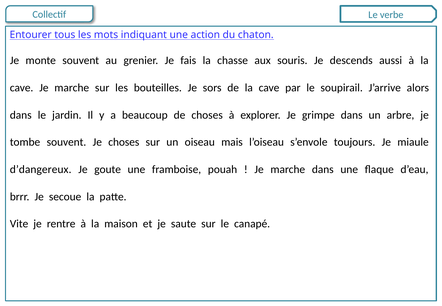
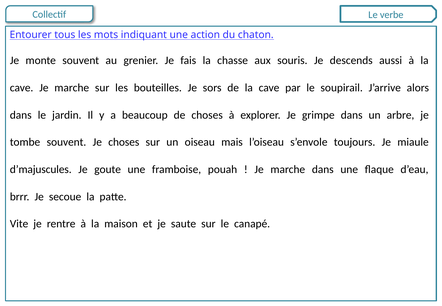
d’dangereux: d’dangereux -> d’majuscules (41, 169)
